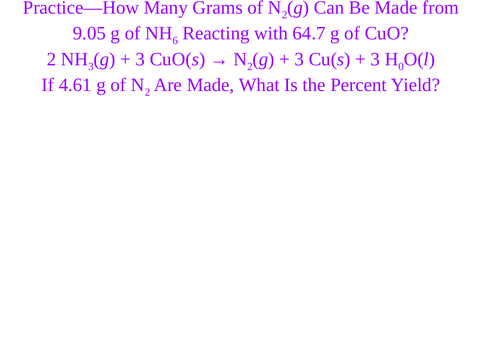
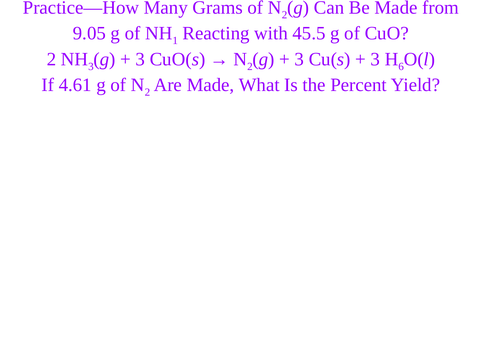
6: 6 -> 1 (175, 41)
64.7: 64.7 -> 45.5 (309, 33)
0: 0 -> 6 (401, 67)
